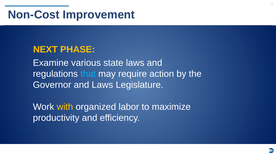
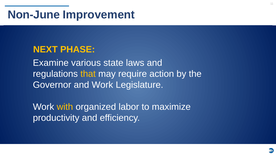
Non-Cost: Non-Cost -> Non-June (34, 15)
that colour: light blue -> yellow (88, 74)
and Laws: Laws -> Work (102, 85)
